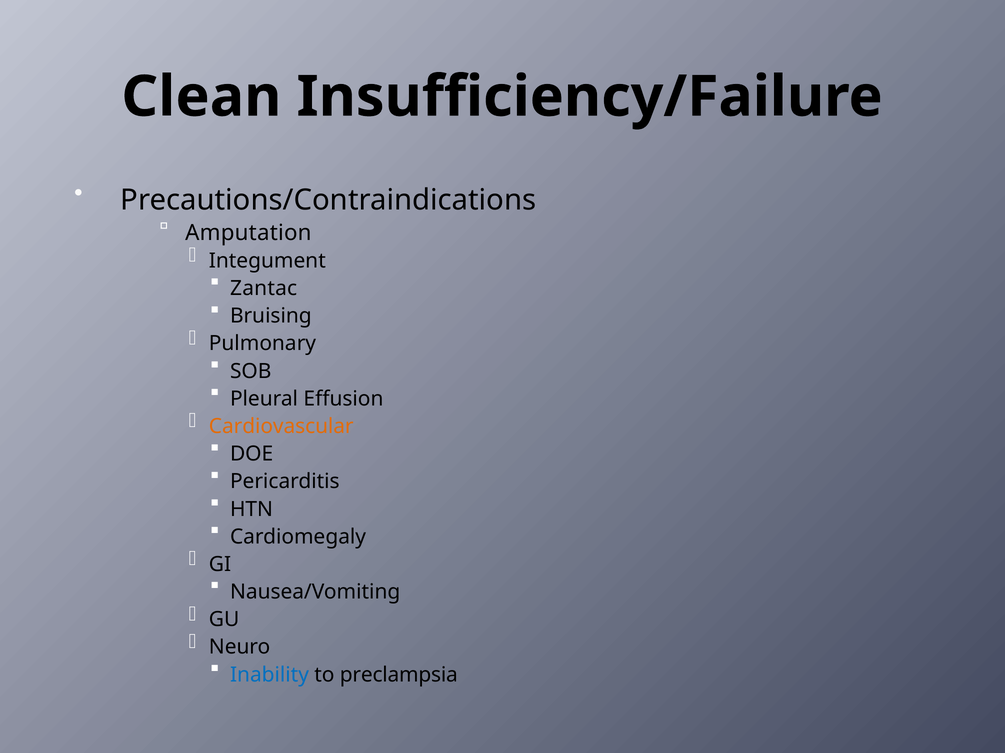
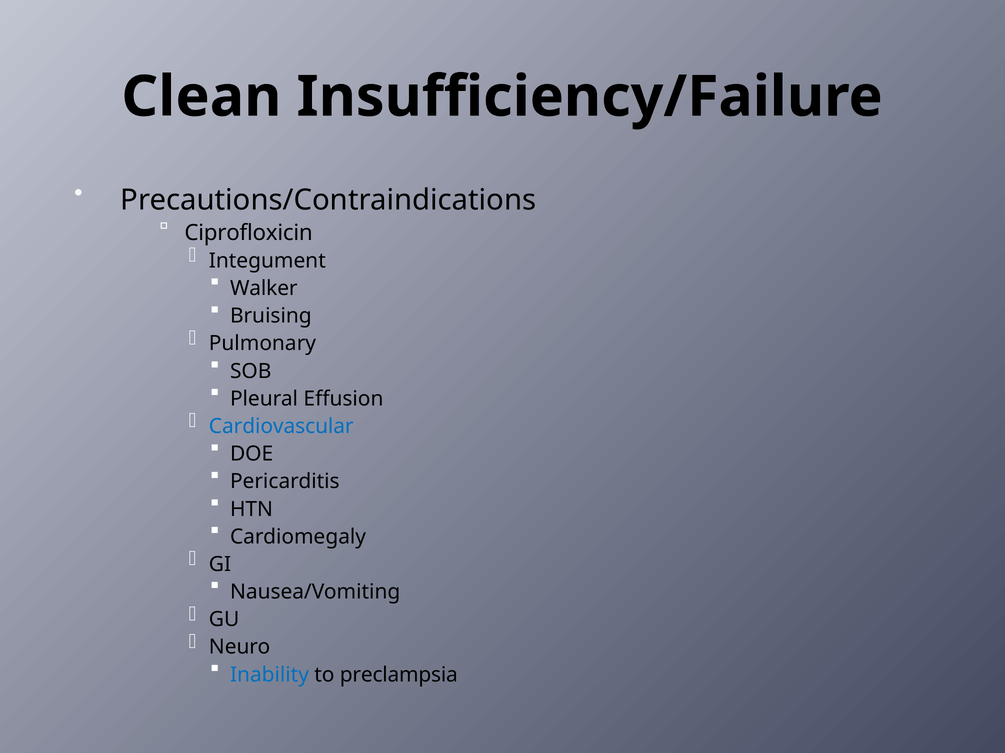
Amputation: Amputation -> Ciprofloxicin (249, 233)
Zantac: Zantac -> Walker (264, 289)
Cardiovascular colour: orange -> blue (281, 427)
